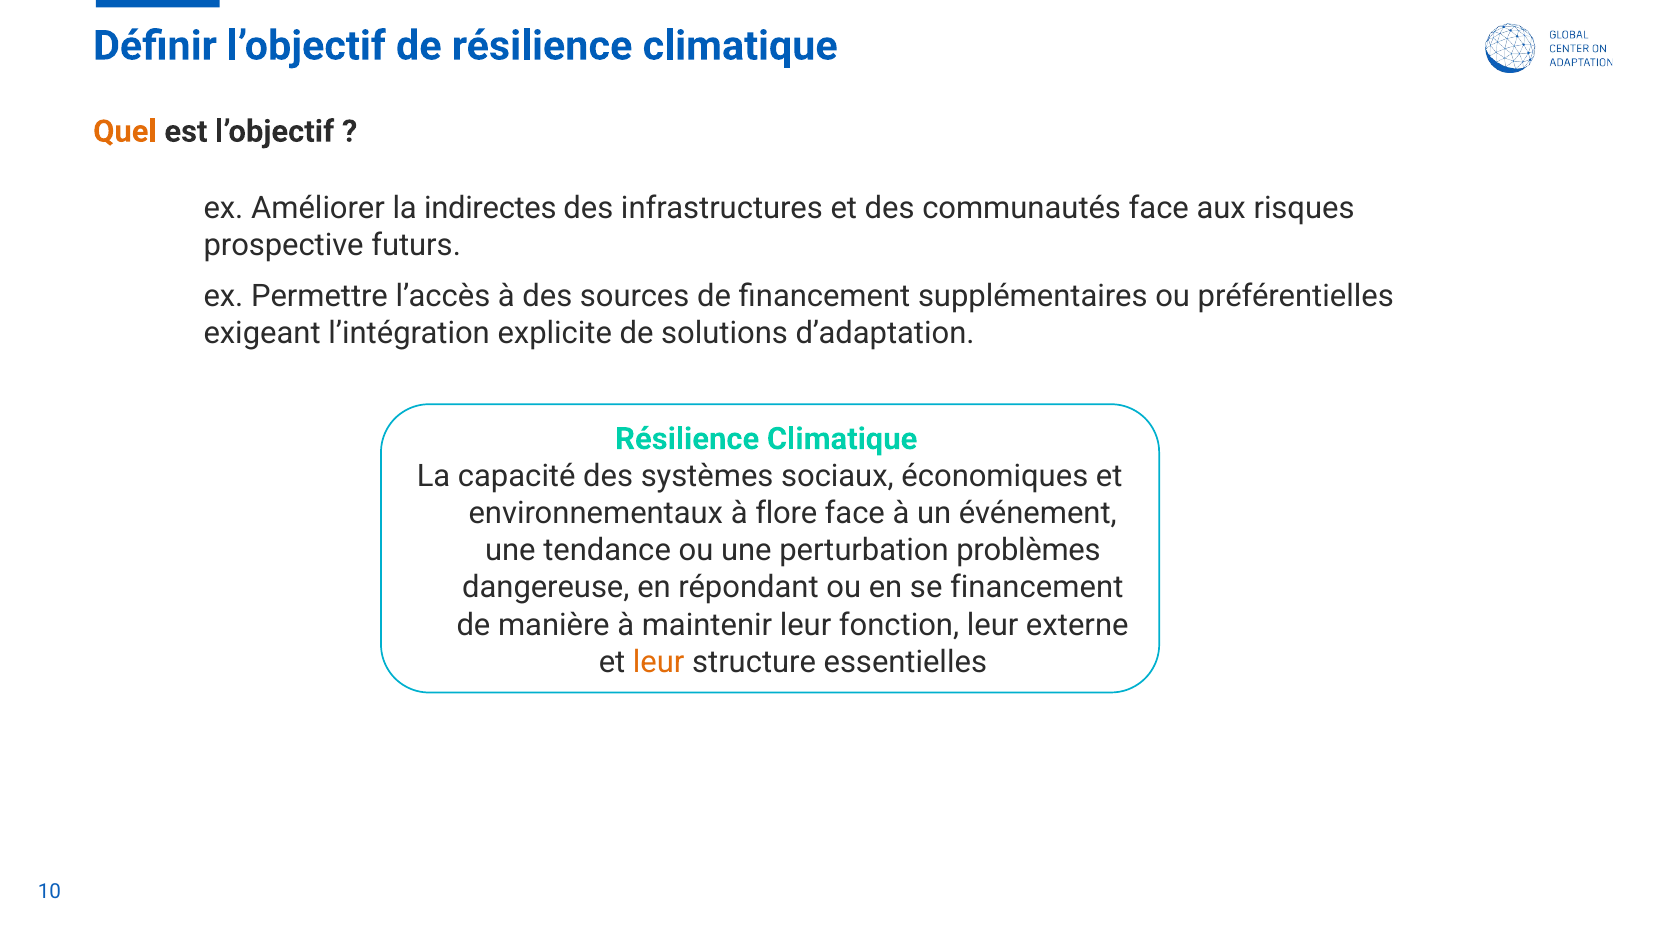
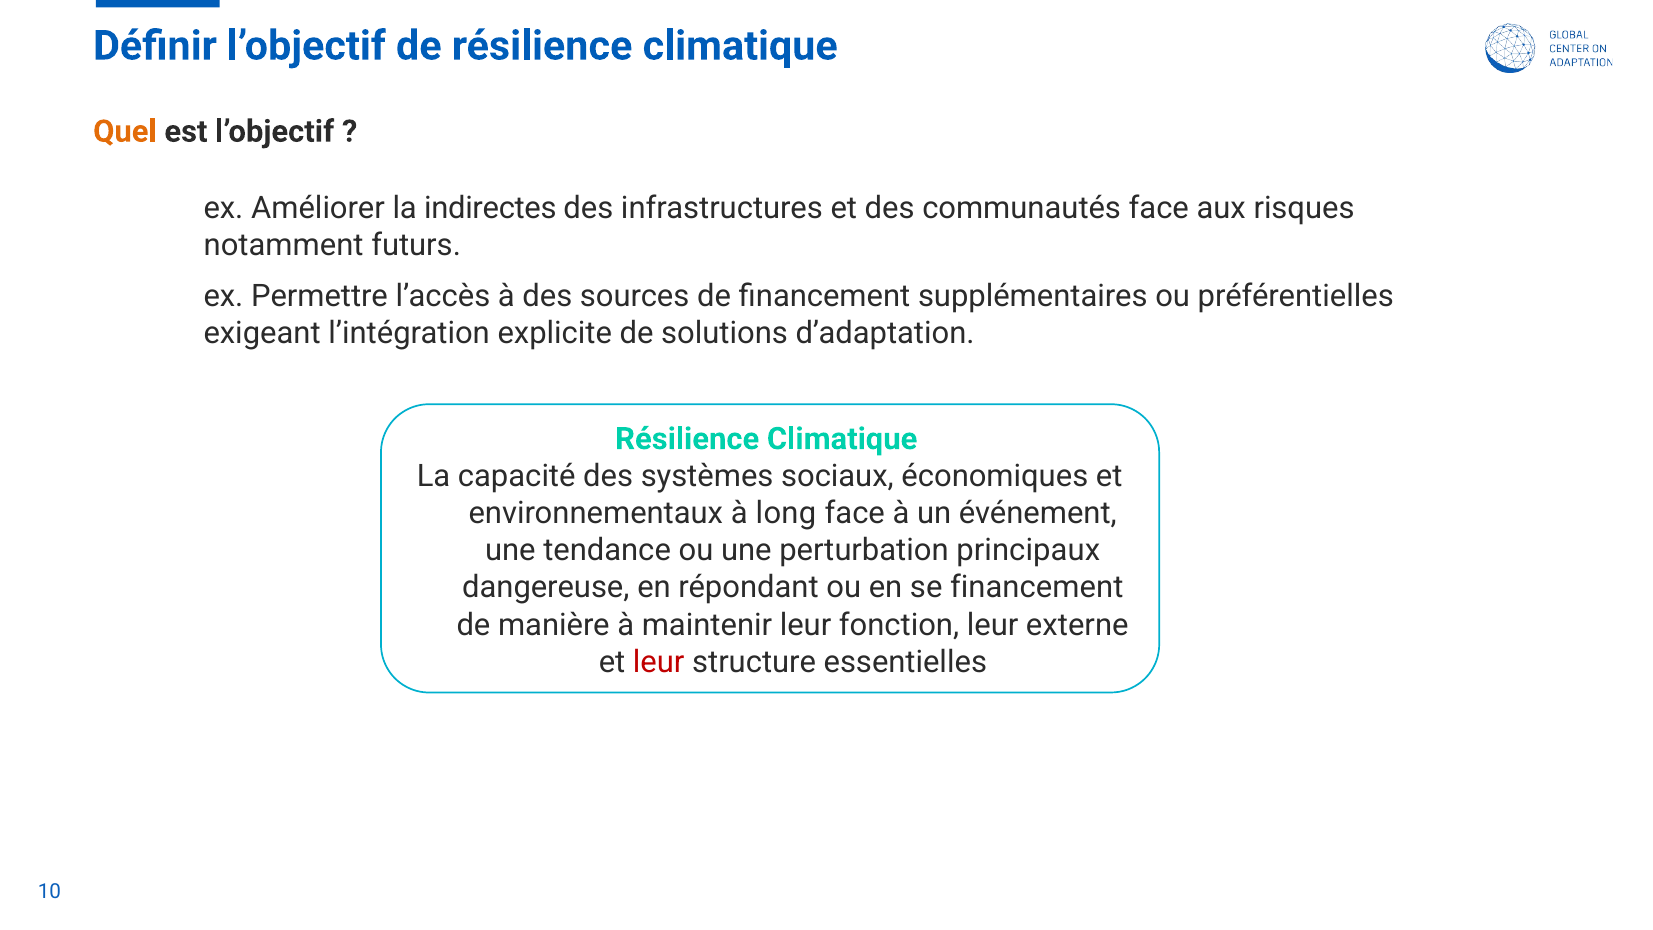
prospective: prospective -> notamment (284, 246)
flore: flore -> long (786, 513)
problèmes: problèmes -> principaux (1028, 550)
leur colour: orange -> red (659, 662)
